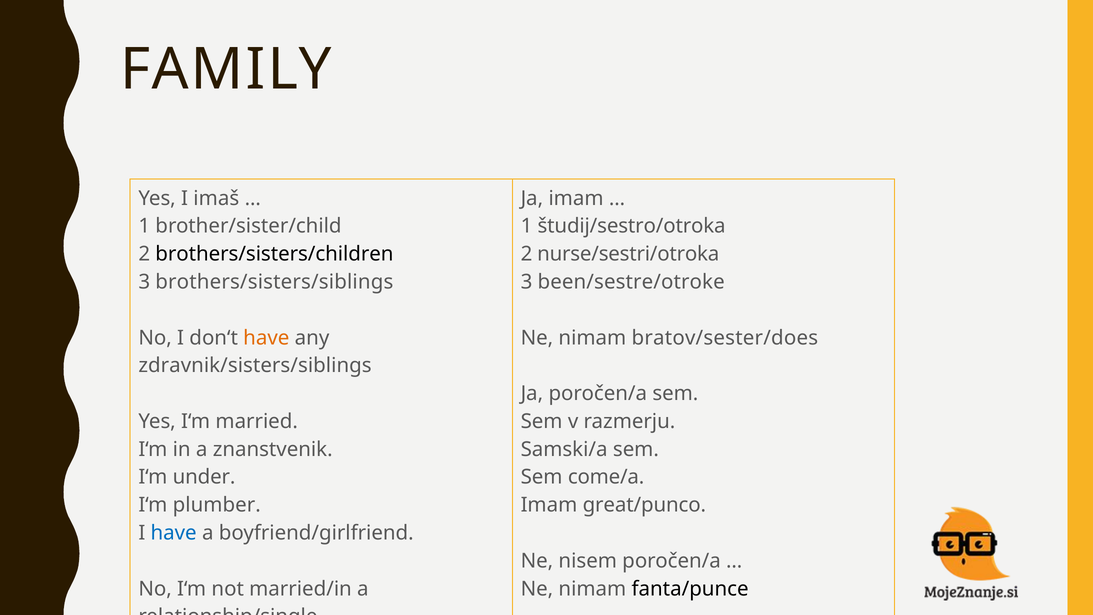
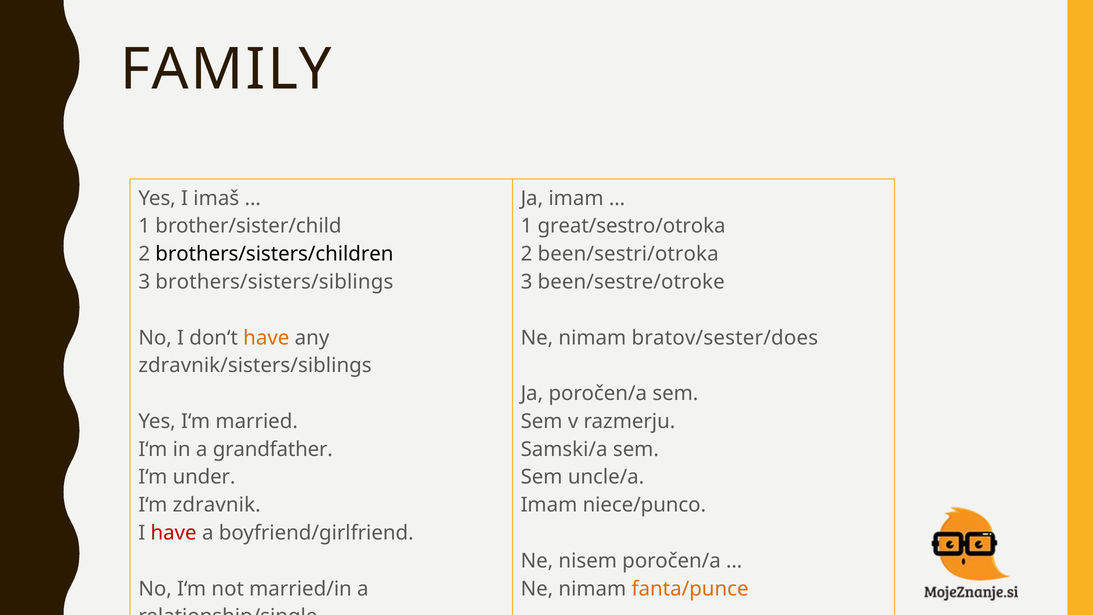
študij/sestro/otroka: študij/sestro/otroka -> great/sestro/otroka (632, 226)
nurse/sestri/otroka: nurse/sestri/otroka -> been/sestri/otroka (628, 254)
znanstvenik: znanstvenik -> grandfather (273, 449)
come/a: come/a -> uncle/a (606, 477)
plumber: plumber -> zdravnik (217, 505)
great/punco: great/punco -> niece/punco (644, 505)
have colour: blue -> red (174, 533)
fanta/punce colour: black -> orange (690, 589)
